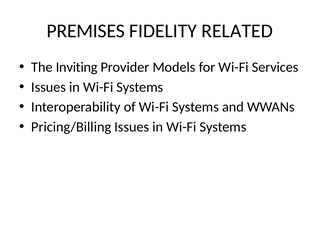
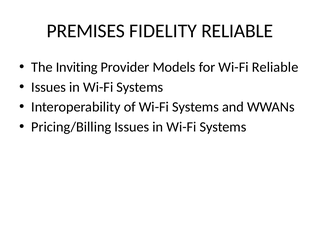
FIDELITY RELATED: RELATED -> RELIABLE (237, 31)
Wi-Fi Services: Services -> Reliable (275, 67)
